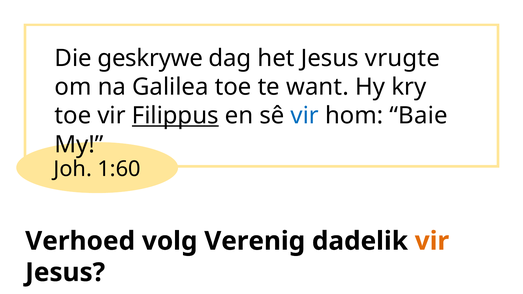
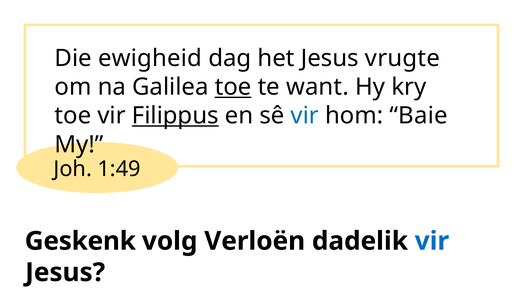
geskrywe: geskrywe -> ewigheid (150, 58)
toe underline: none -> present (233, 87)
1:60: 1:60 -> 1:49 (119, 169)
Verhoed: Verhoed -> Geskenk (80, 241)
Verenig: Verenig -> Verloën (255, 241)
vir colour: orange -> blue (432, 241)
